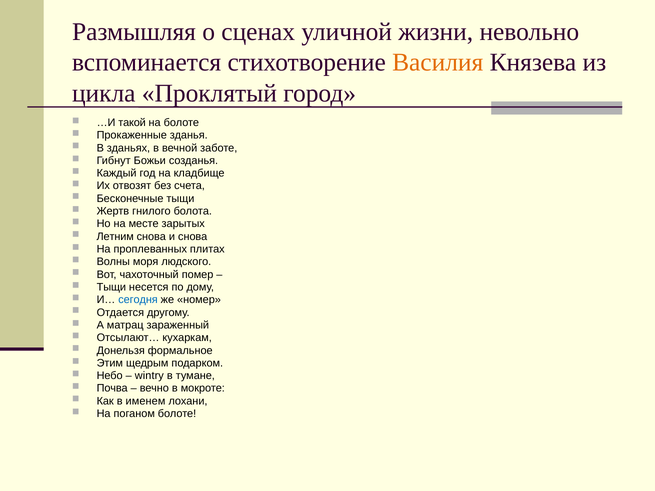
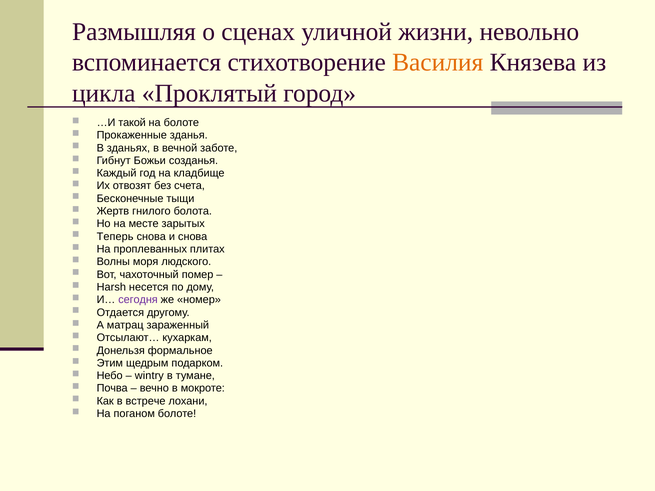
Летним: Летним -> Теперь (115, 237)
Тыщи: Тыщи -> Harsh (111, 287)
сегодня colour: blue -> purple (138, 300)
именем: именем -> встрече (146, 401)
